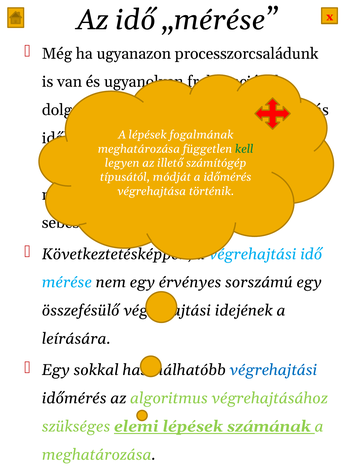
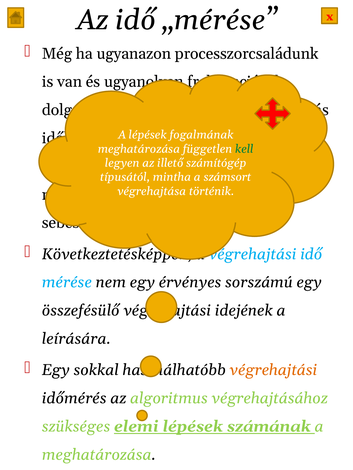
módját: módját -> mintha (172, 177)
a időmérés: időmérés -> számsort (227, 177)
végrehajtási colour: blue -> orange (274, 371)
